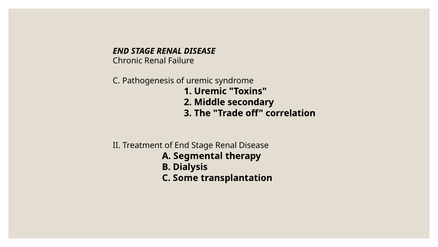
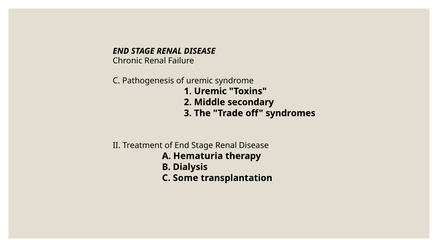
correlation: correlation -> syndromes (290, 113)
Segmental: Segmental -> Hematuria (198, 156)
